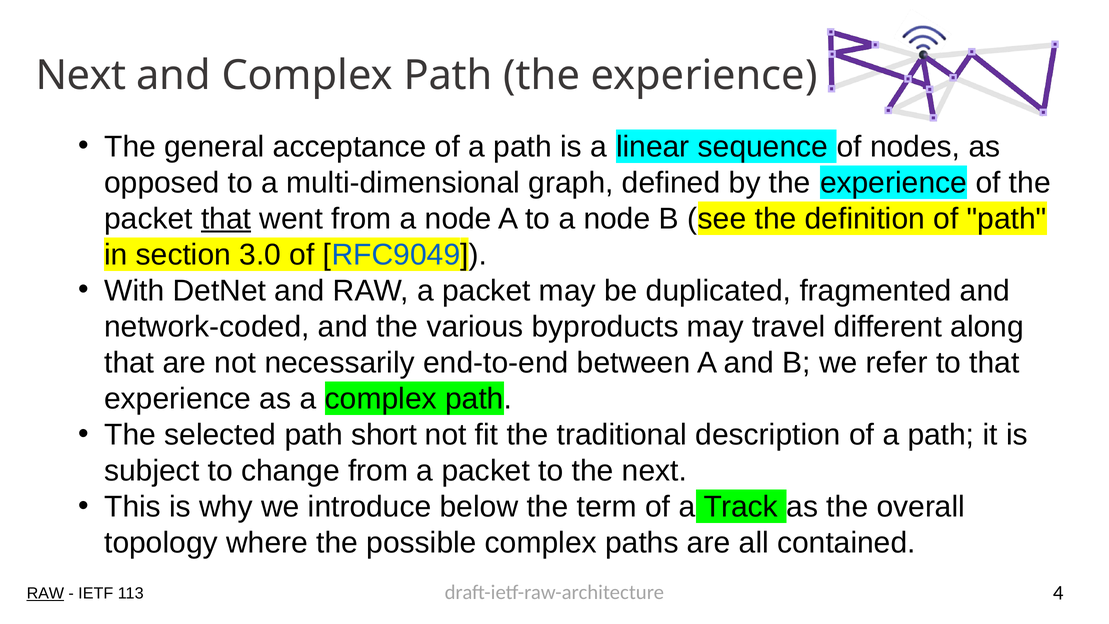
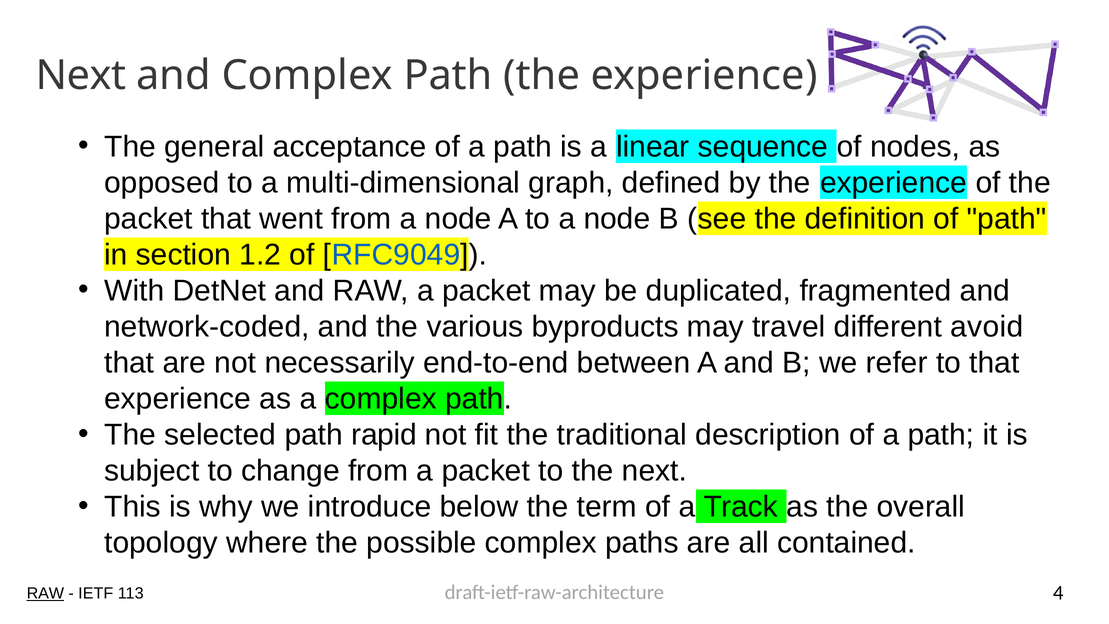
that underline: present -> none (226, 219)
3.0: 3.0 -> 1.2 (260, 255)
along: along -> avoid (987, 327)
short: short -> rapid (384, 435)
